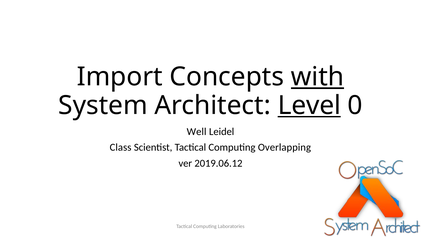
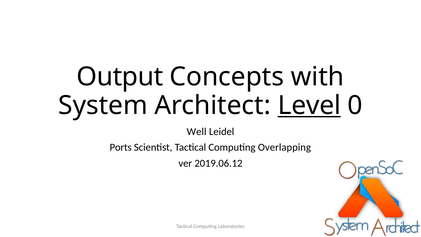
Import: Import -> Output (120, 77)
with underline: present -> none (318, 77)
Class: Class -> Ports (121, 147)
